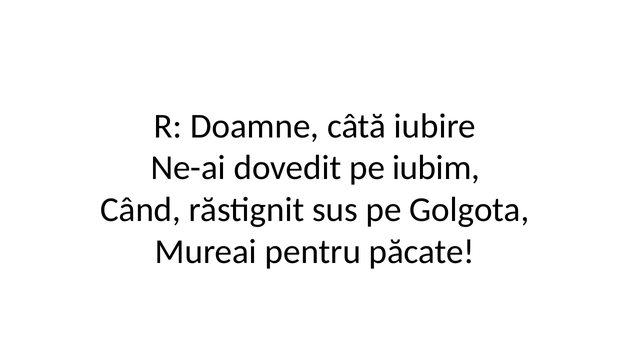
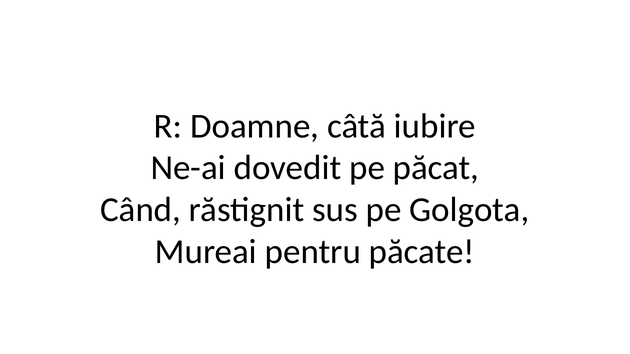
iubim: iubim -> păcat (436, 168)
